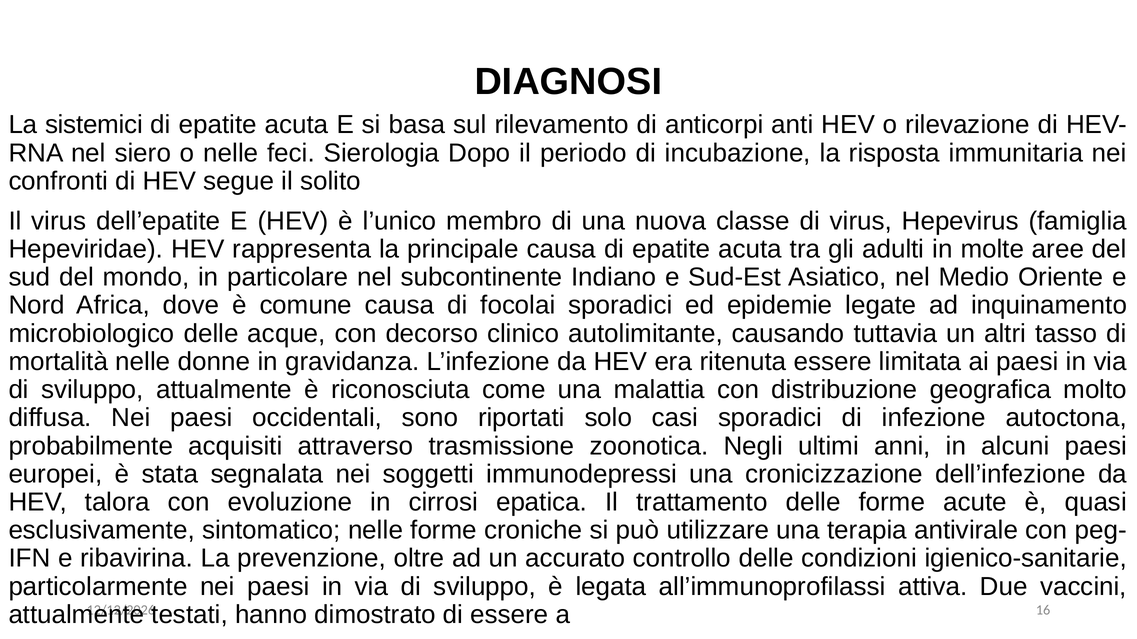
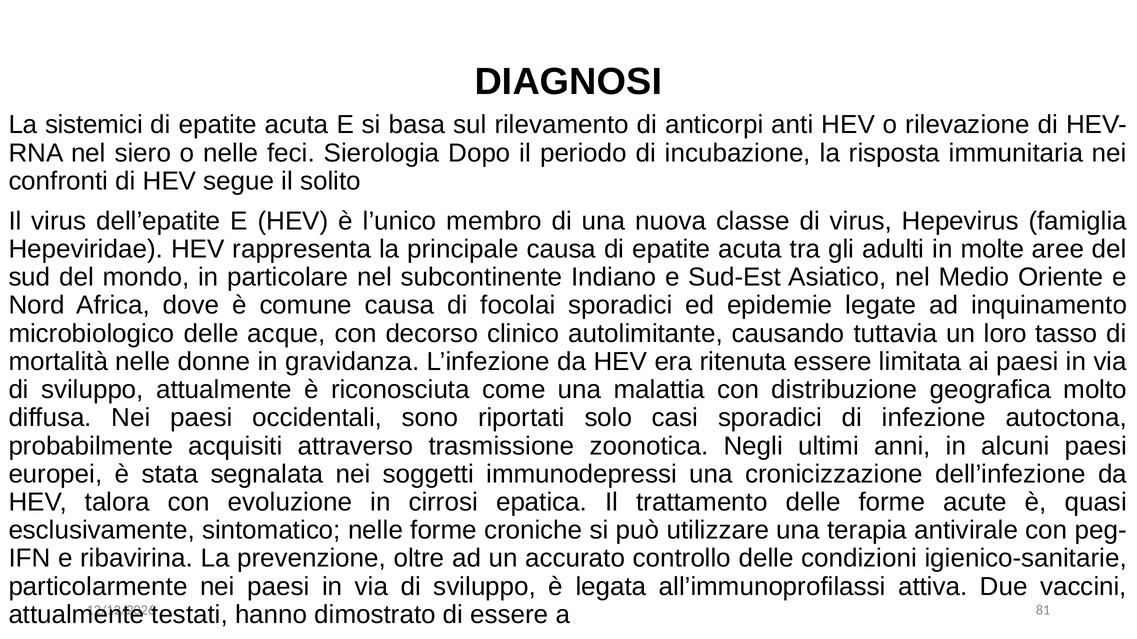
altri: altri -> loro (1005, 334)
16: 16 -> 81 (1043, 611)
